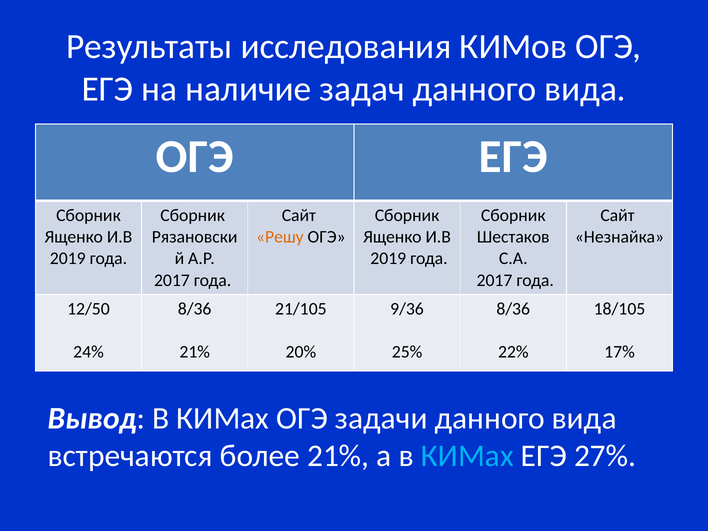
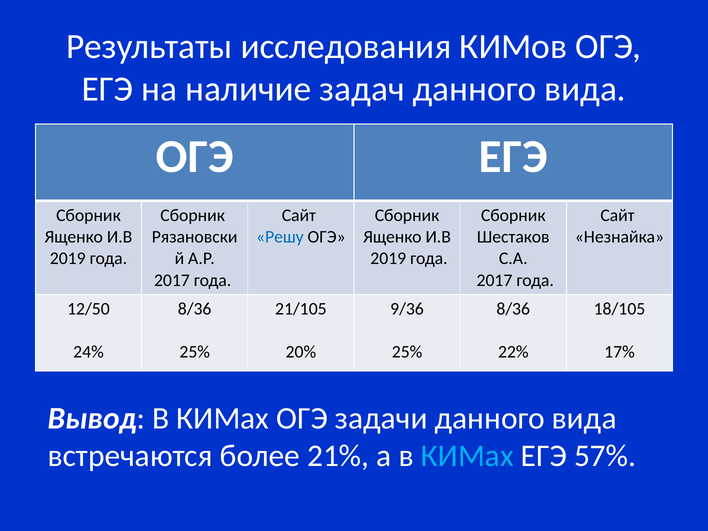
Решу colour: orange -> blue (280, 237)
21%: 21% -> 25% (195, 352)
27%: 27% -> 57% (605, 456)
